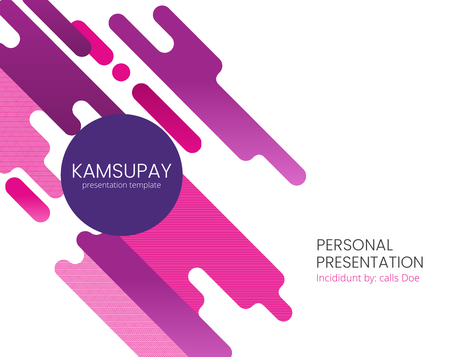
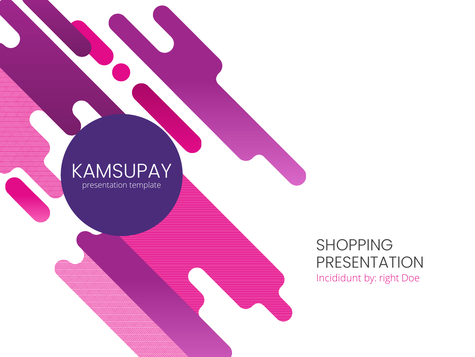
PERSONAL: PERSONAL -> SHOPPING (355, 245)
calls: calls -> right (389, 278)
